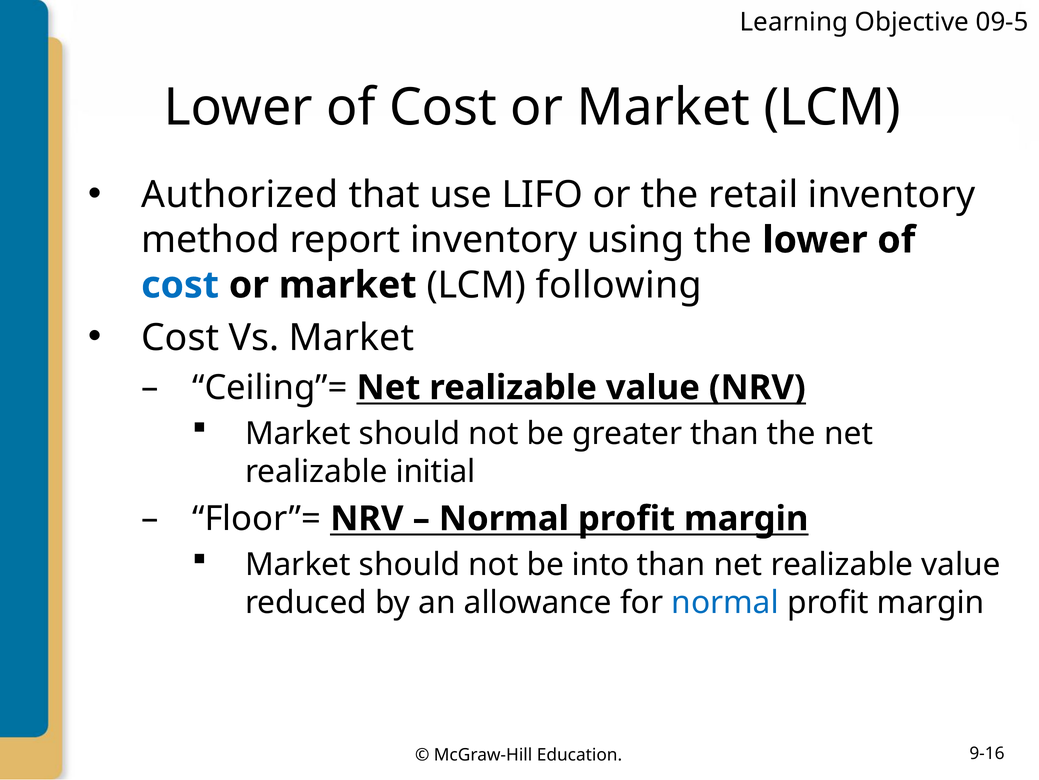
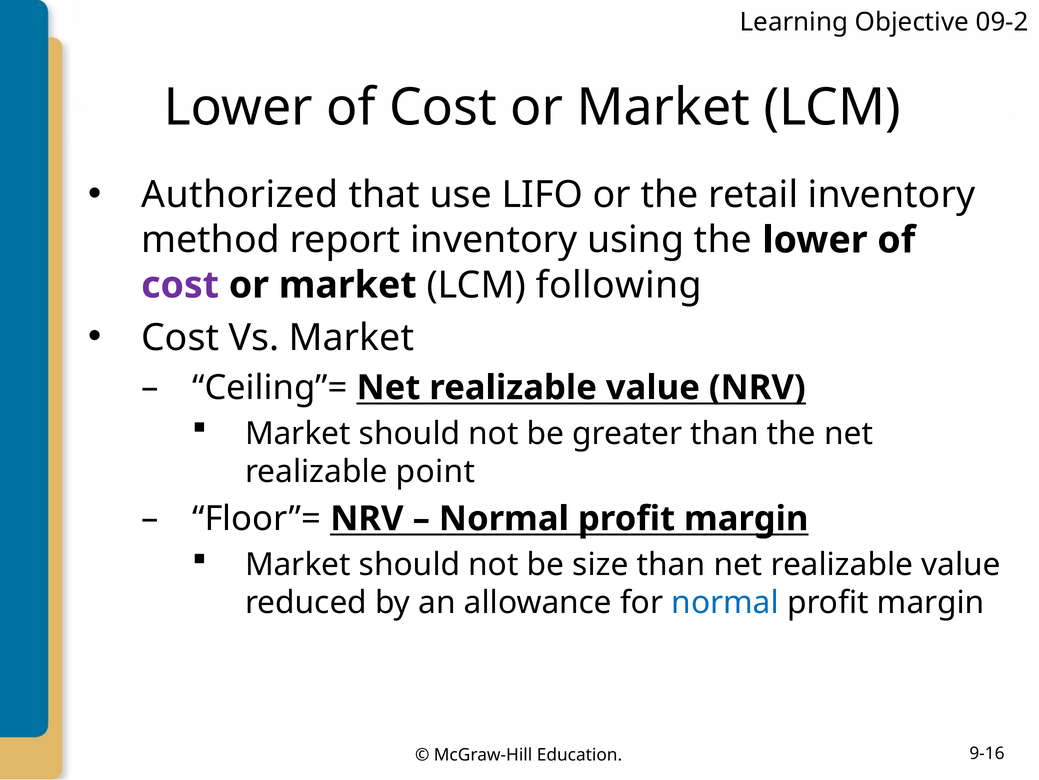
09-5: 09-5 -> 09-2 (1002, 22)
cost colour: blue -> purple (180, 285)
initial: initial -> point (435, 471)
into: into -> size (600, 564)
